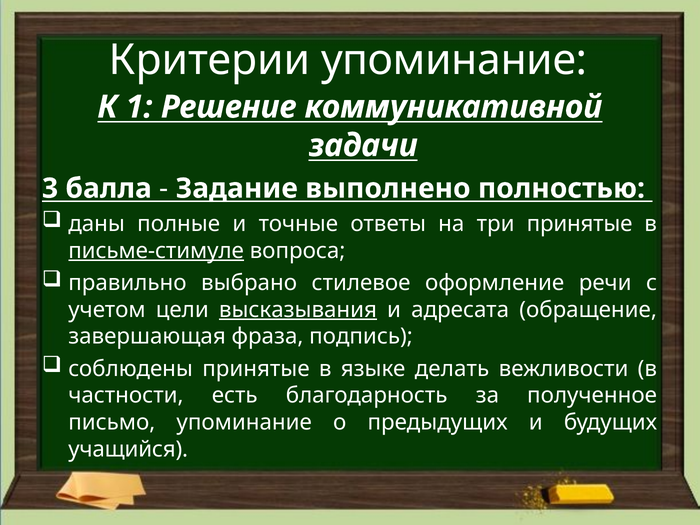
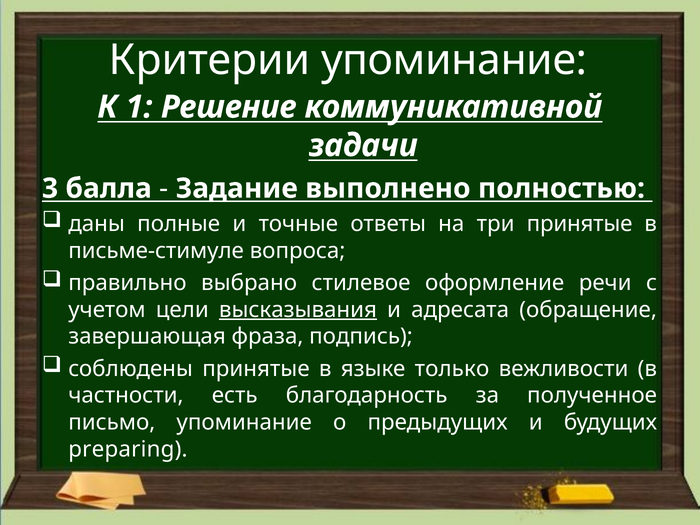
письме-стимуле underline: present -> none (156, 251)
делать: делать -> только (452, 369)
учащийся: учащийся -> preparing (128, 449)
